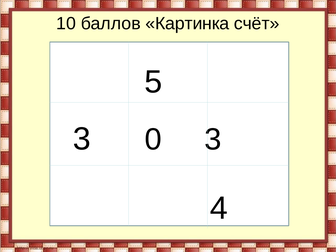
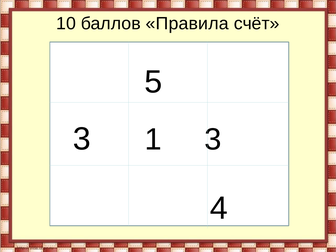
Картинка: Картинка -> Правила (187, 24)
0: 0 -> 1 (153, 140)
